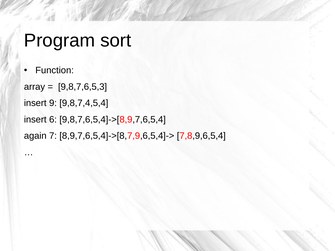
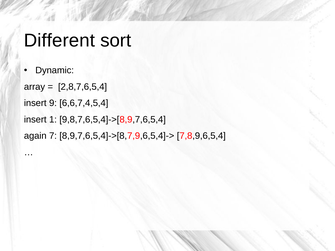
Program: Program -> Different (59, 40)
Function: Function -> Dynamic (55, 70)
9,8,7,6,5,3: 9,8,7,6,5,3 -> 2,8,7,6,5,4 (83, 87)
9,8,7,4,5,4: 9,8,7,4,5,4 -> 6,6,7,4,5,4 (84, 103)
6: 6 -> 1 (53, 120)
